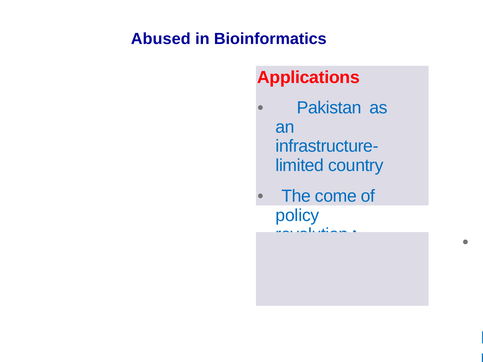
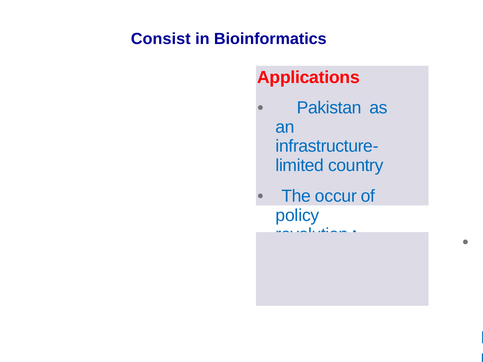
Abused: Abused -> Consist (161, 39)
come: come -> occur (336, 196)
